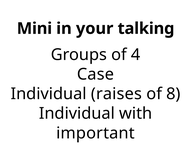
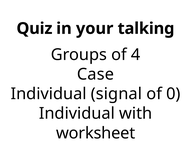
Mini: Mini -> Quiz (34, 29)
raises: raises -> signal (116, 94)
8: 8 -> 0 (173, 94)
important: important -> worksheet (96, 133)
